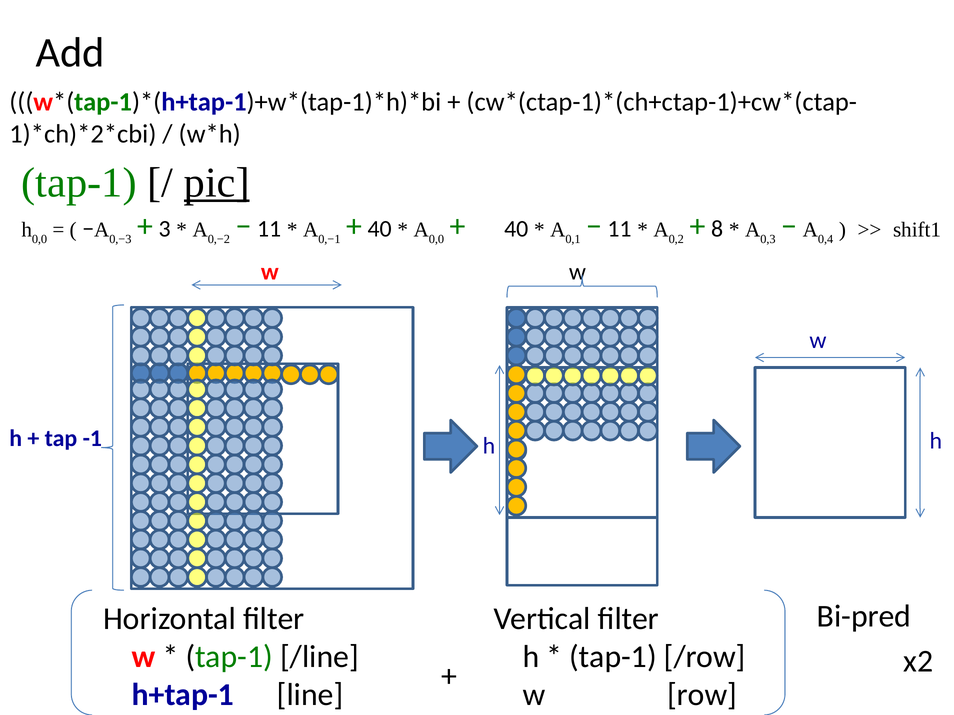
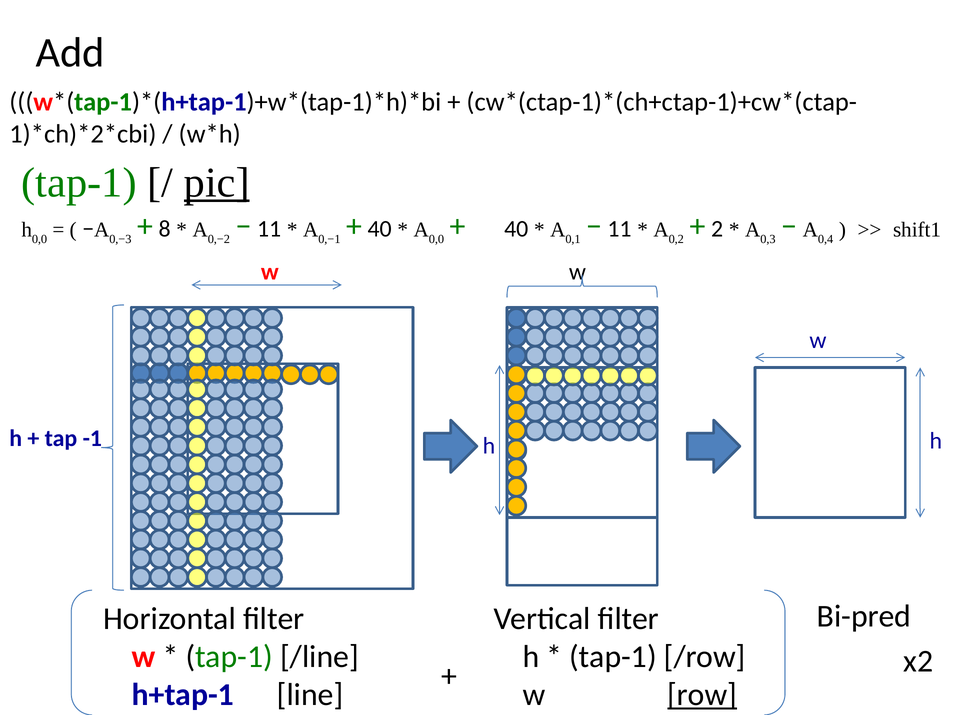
3: 3 -> 8 (165, 229)
8: 8 -> 2 (717, 229)
row underline: none -> present (702, 695)
